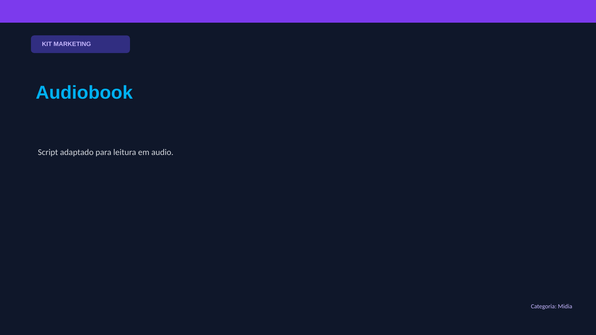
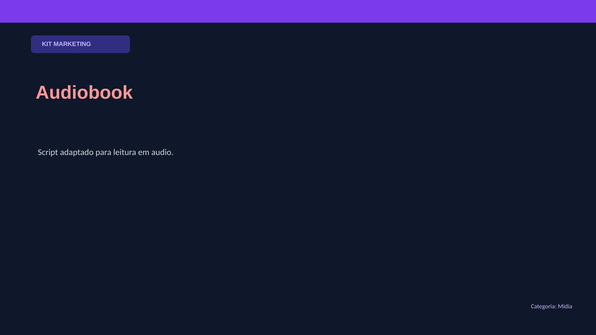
Audiobook colour: light blue -> pink (84, 93)
